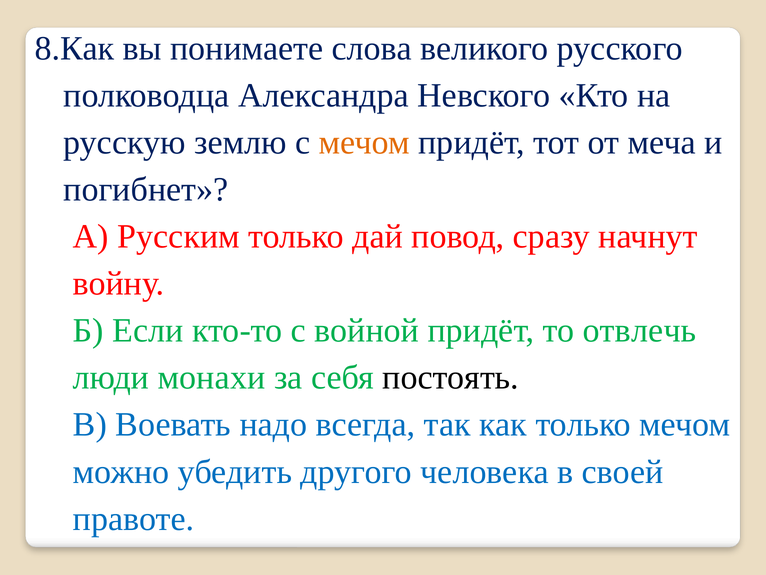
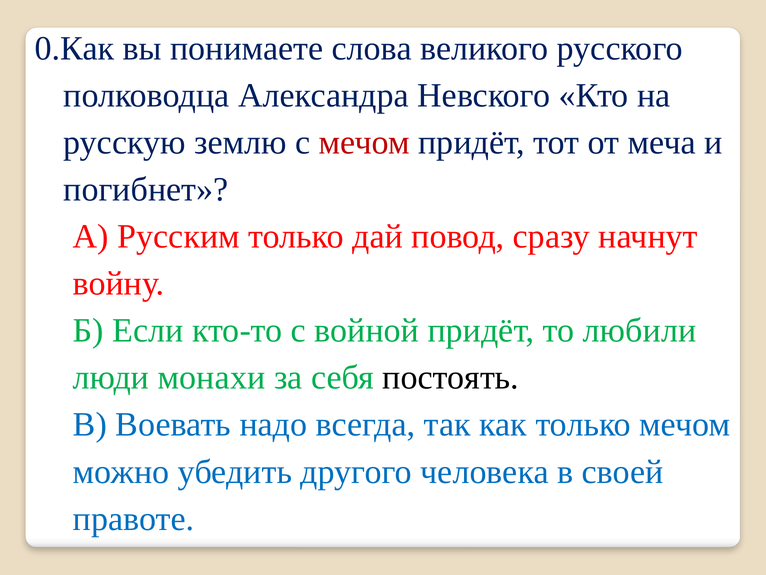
8.Как: 8.Как -> 0.Как (74, 48)
мечом colour: orange -> red (364, 142)
отвлечь: отвлечь -> любили (640, 330)
